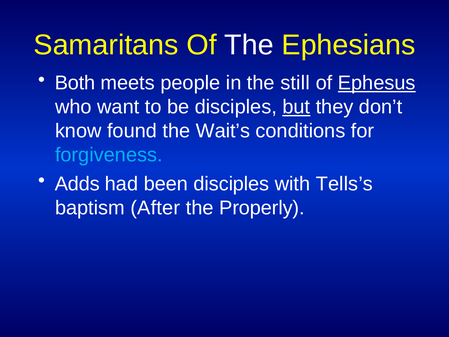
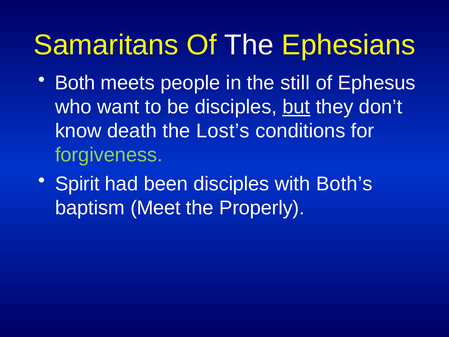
Ephesus underline: present -> none (377, 83)
found: found -> death (132, 131)
Wait’s: Wait’s -> Lost’s (223, 131)
forgiveness colour: light blue -> light green (109, 155)
Adds: Adds -> Spirit (77, 184)
Tells’s: Tells’s -> Both’s (344, 184)
After: After -> Meet (155, 208)
